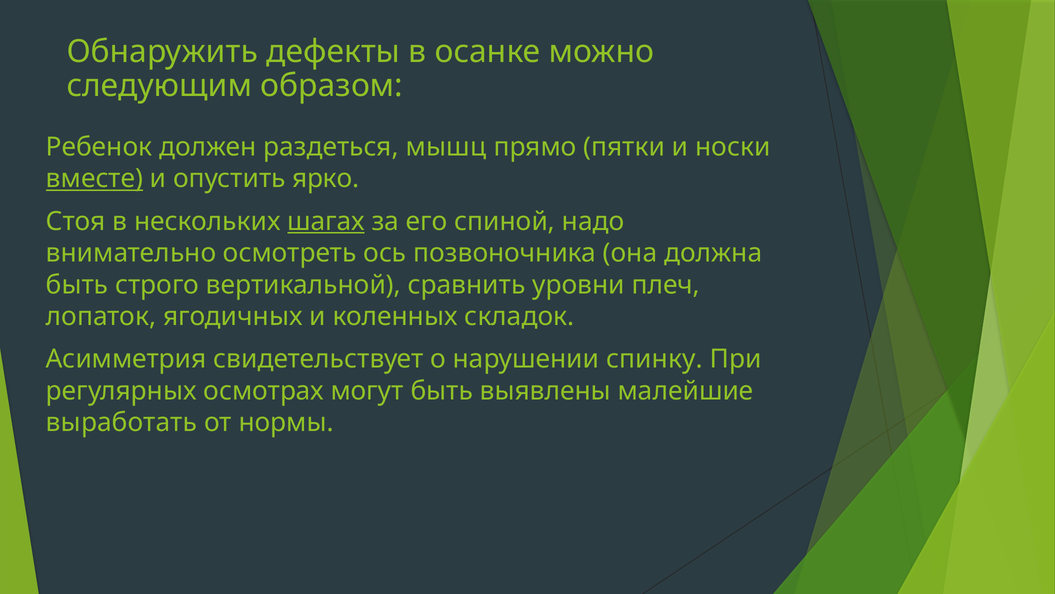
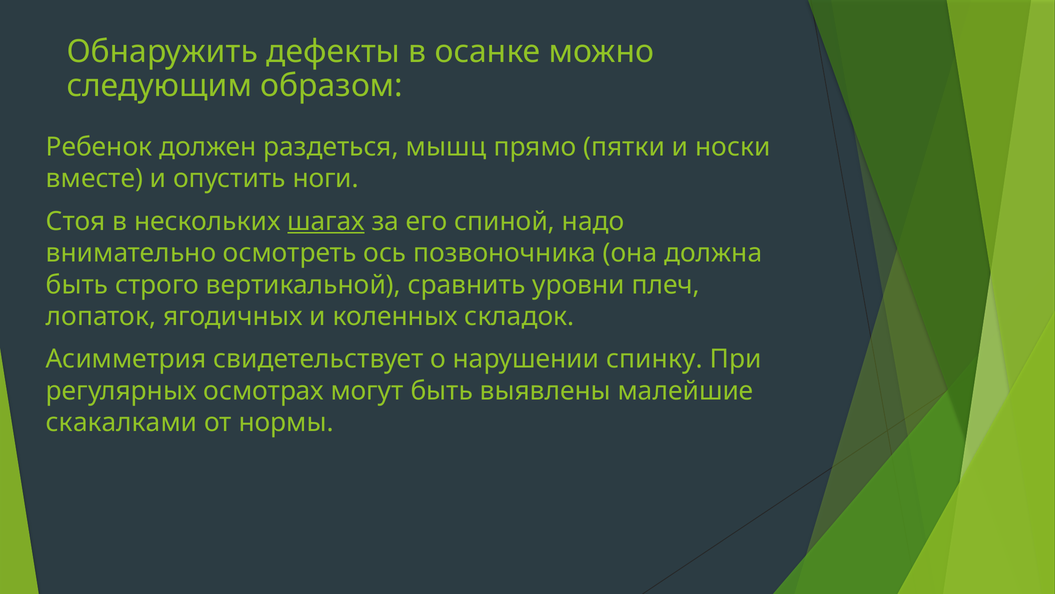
вместе underline: present -> none (95, 179)
ярко: ярко -> ноги (326, 179)
выработать: выработать -> скакалками (122, 422)
